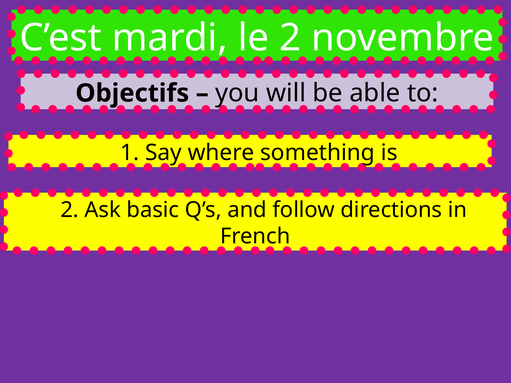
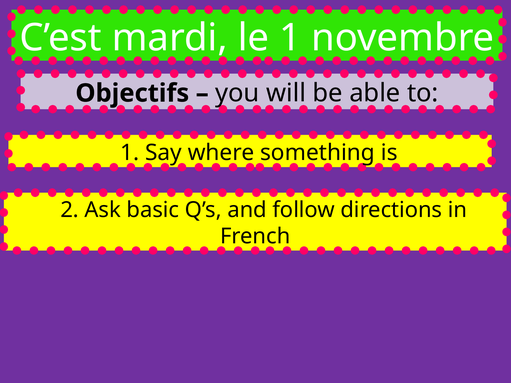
le 2: 2 -> 1 (290, 38)
